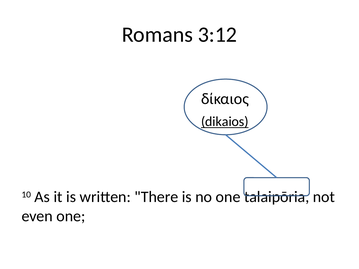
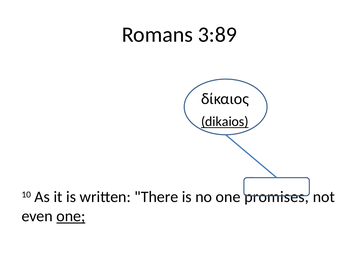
3:12: 3:12 -> 3:89 (217, 35)
talaipōria: talaipōria -> promises (277, 197)
one underline: none -> present (71, 216)
